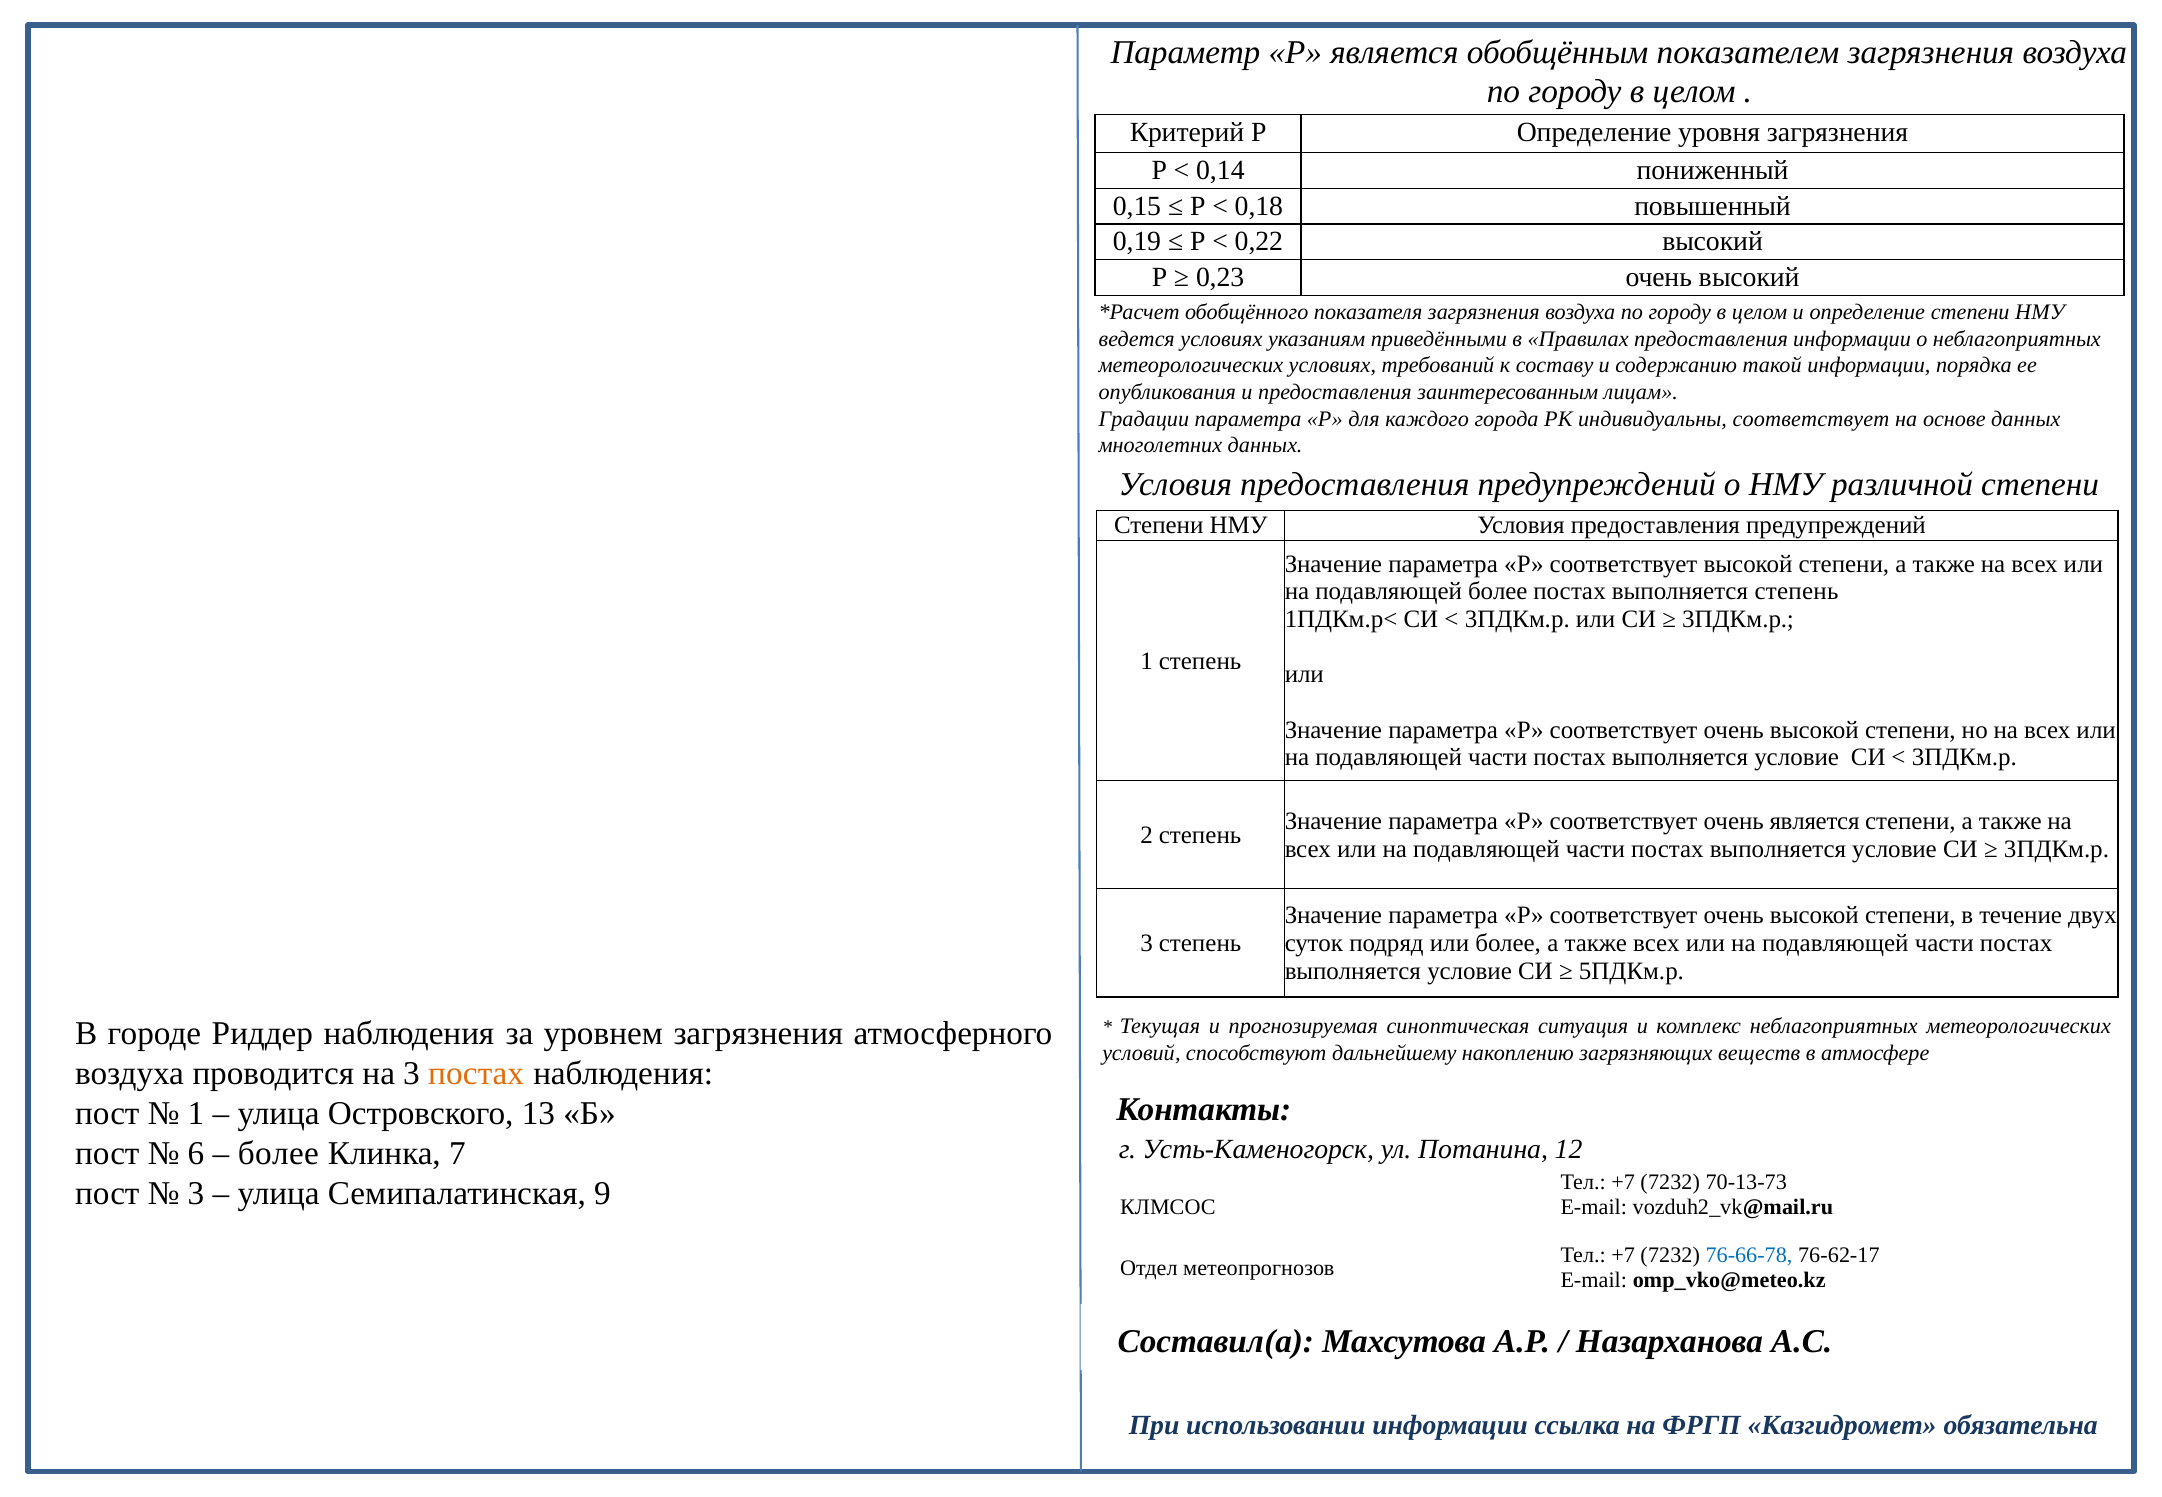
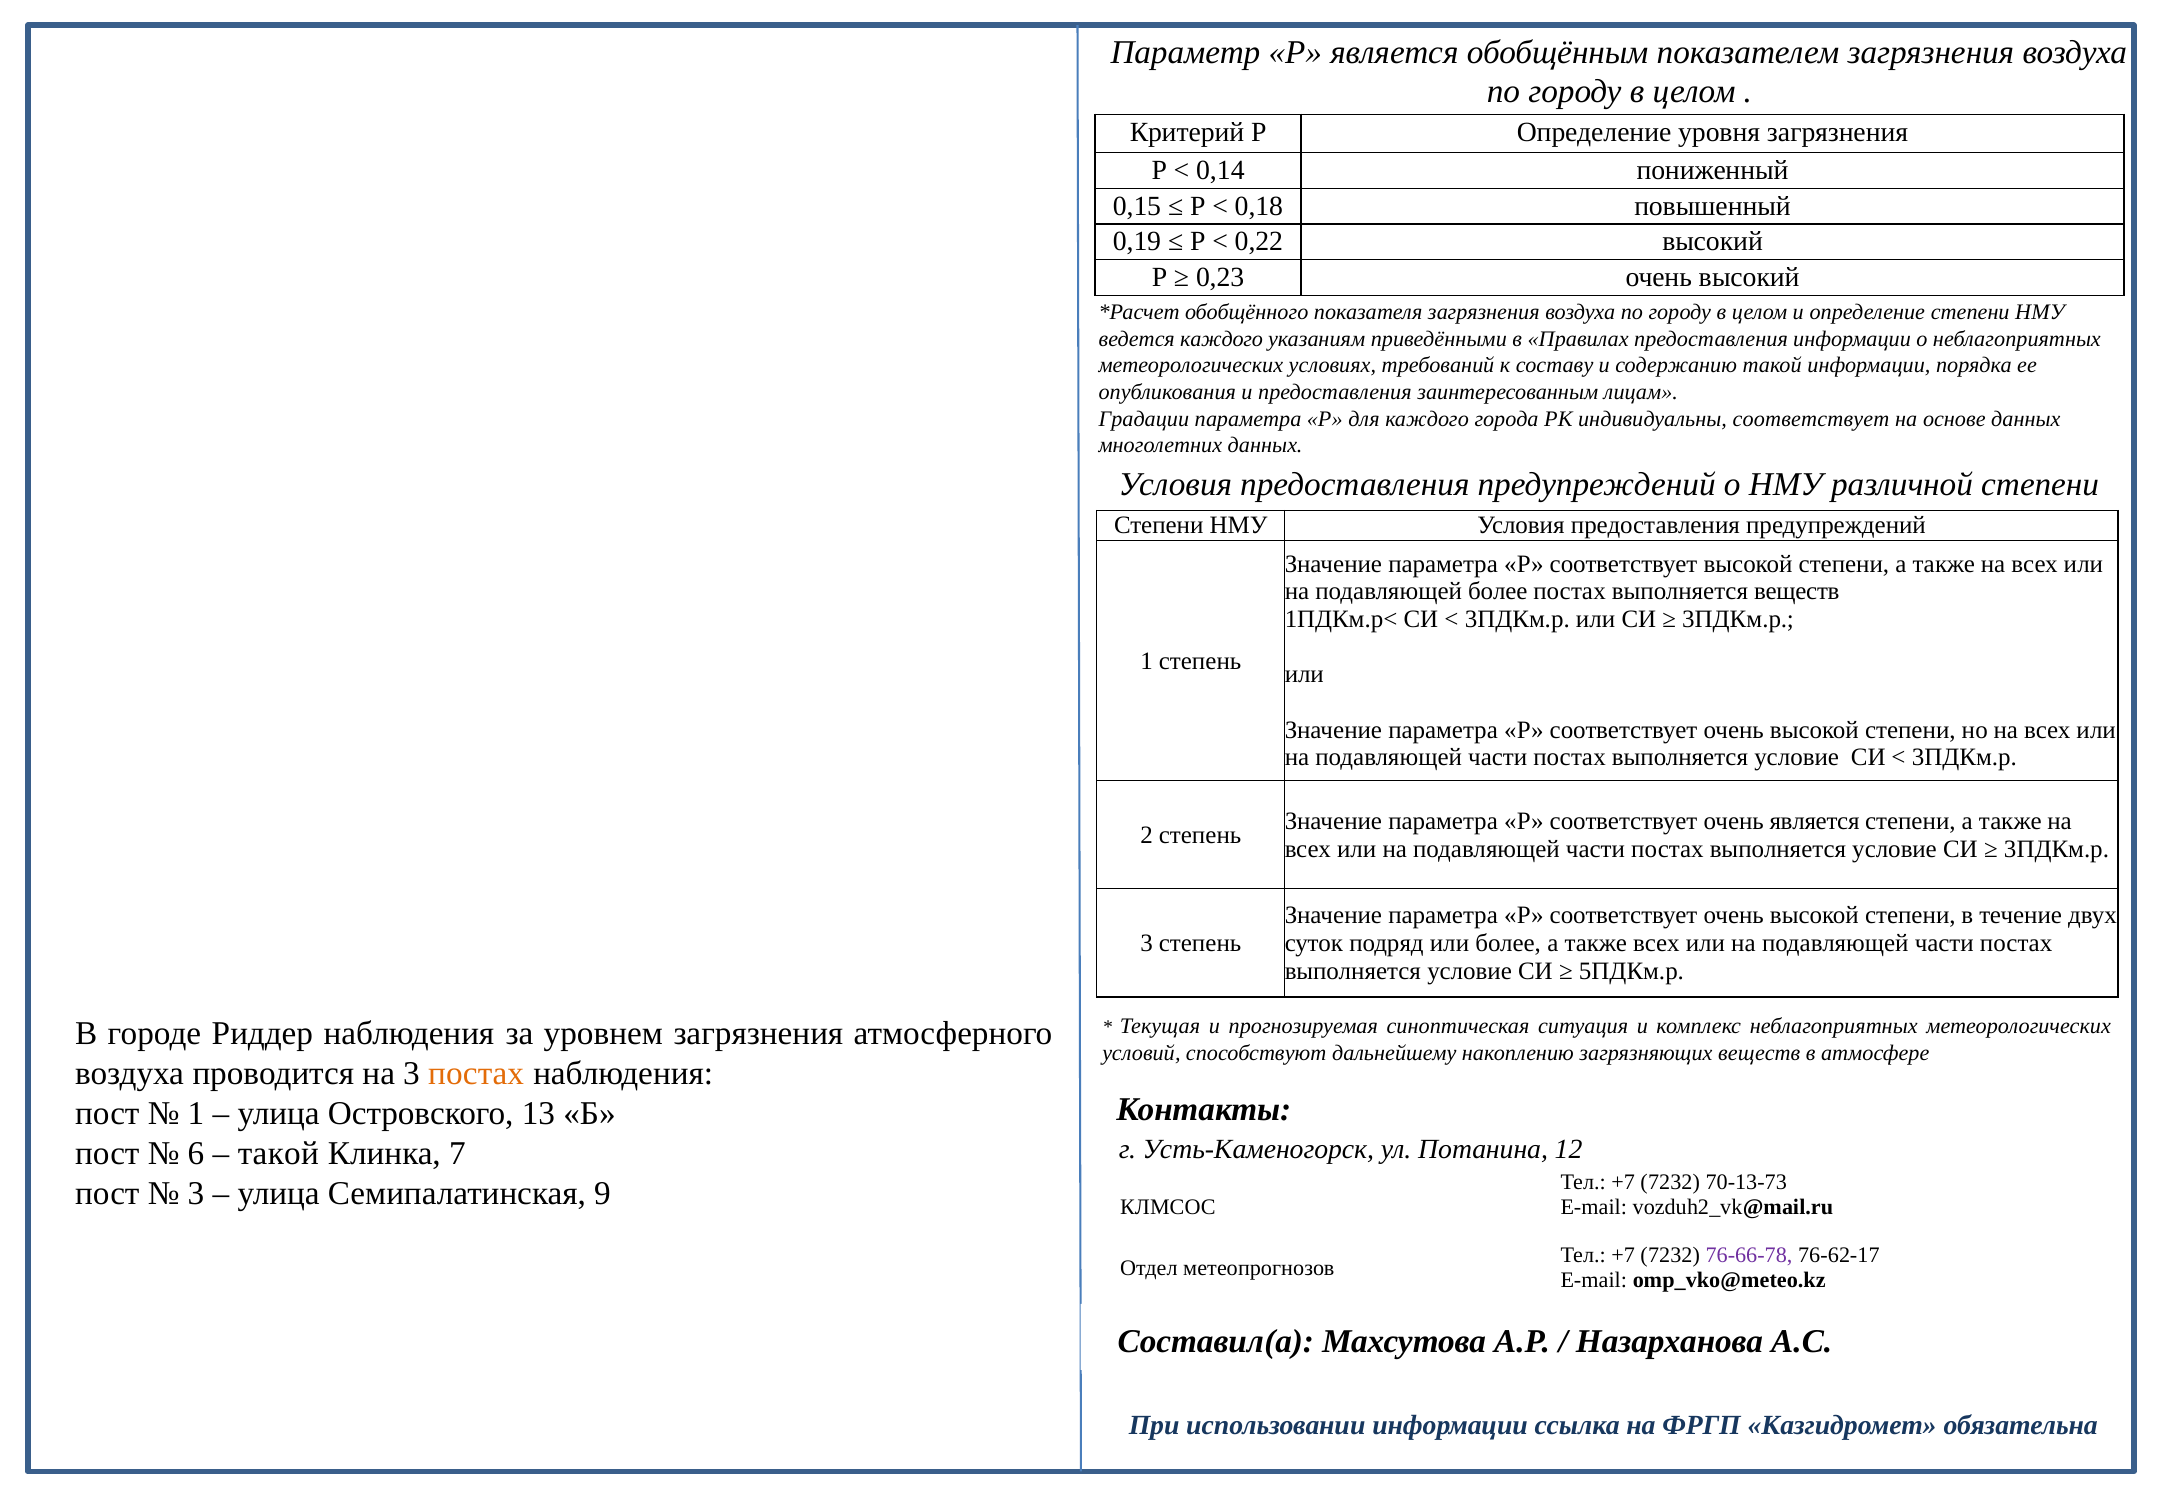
ведется условиях: условиях -> каждого (1222, 339)
выполняется степень: степень -> веществ (1797, 592)
более: более -> такой (278, 1153)
76-66-78 colour: blue -> purple (1749, 1255)
